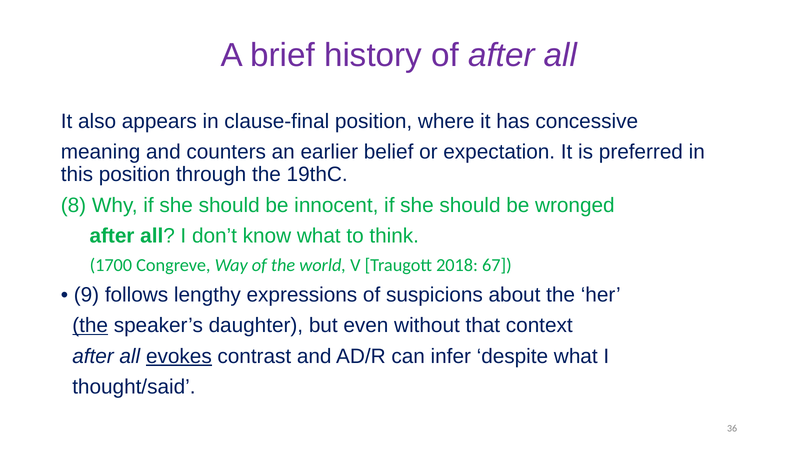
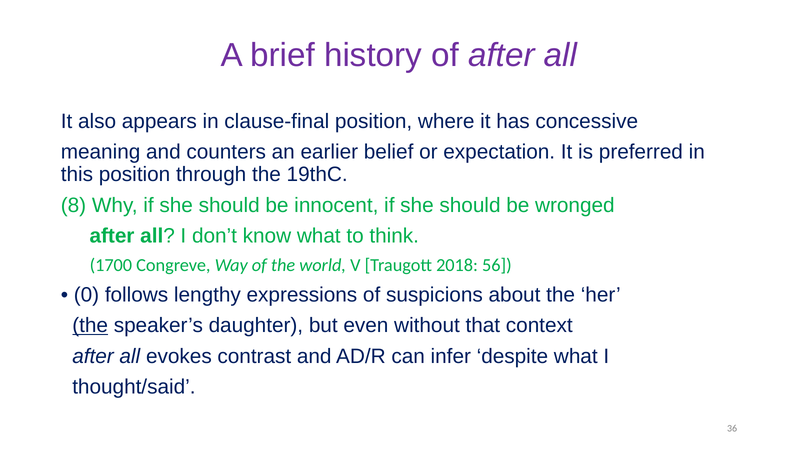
67: 67 -> 56 (497, 265)
9: 9 -> 0 (86, 295)
evokes underline: present -> none (179, 356)
